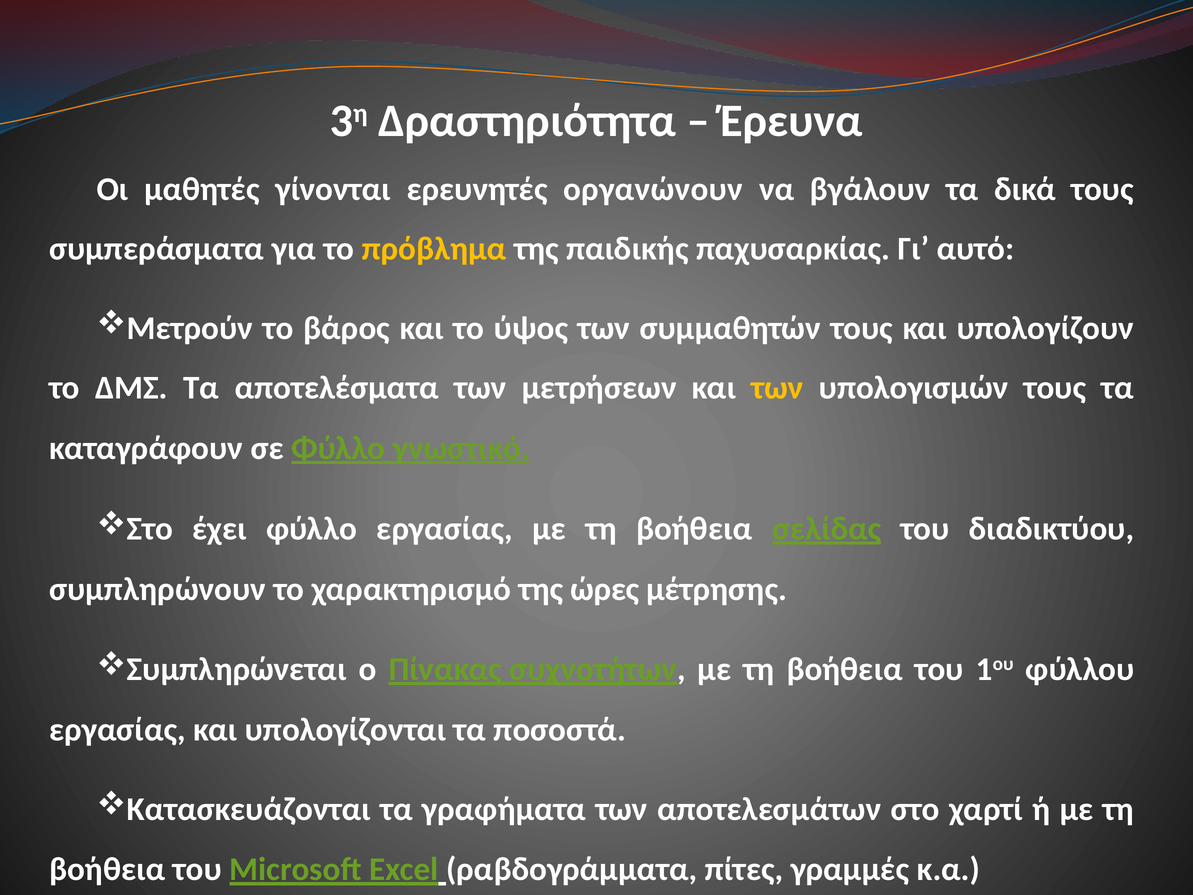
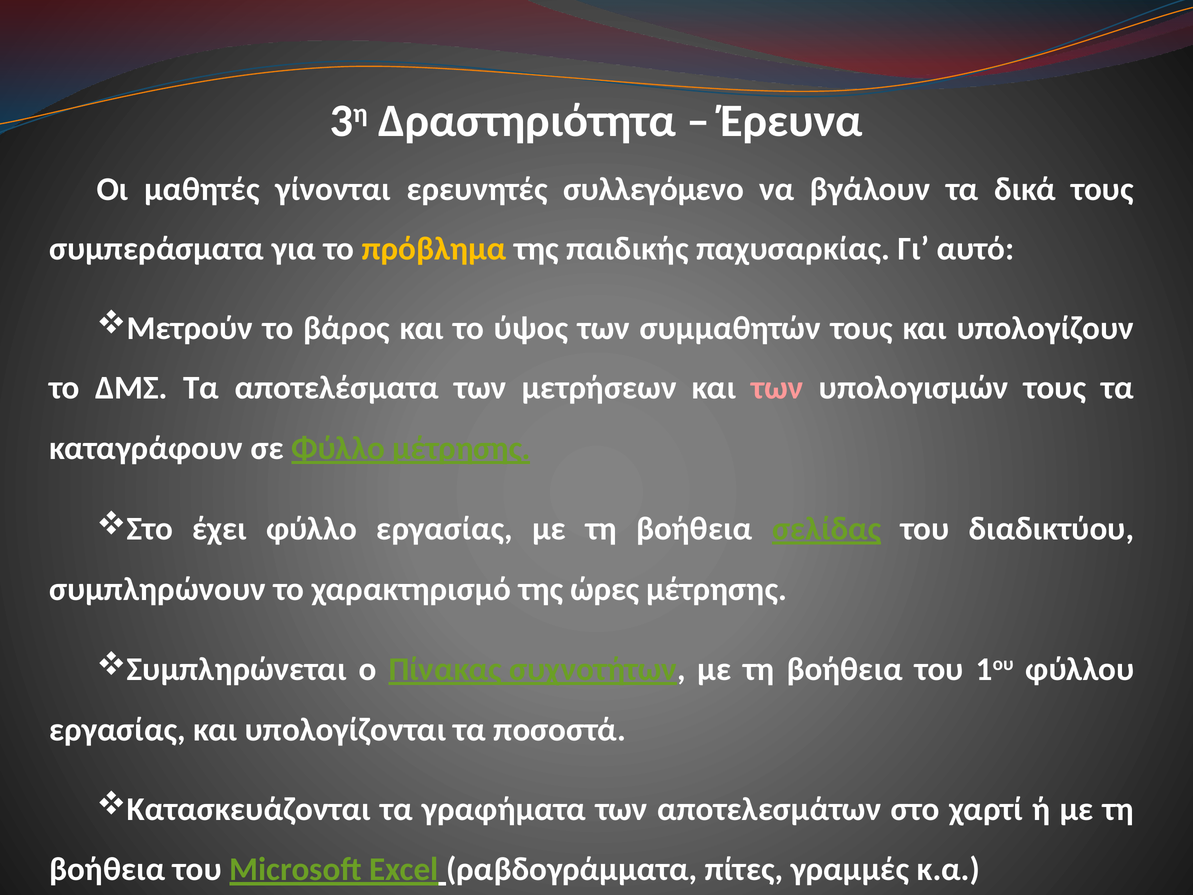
οργανώνουν: οργανώνουν -> συλλεγόμενο (653, 189)
των colour: yellow -> pink (777, 388)
Φύλλο γνωστικό: γνωστικό -> μέτρησης (461, 448)
